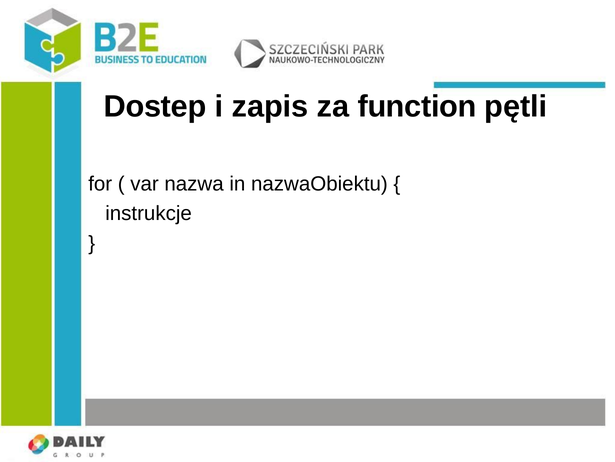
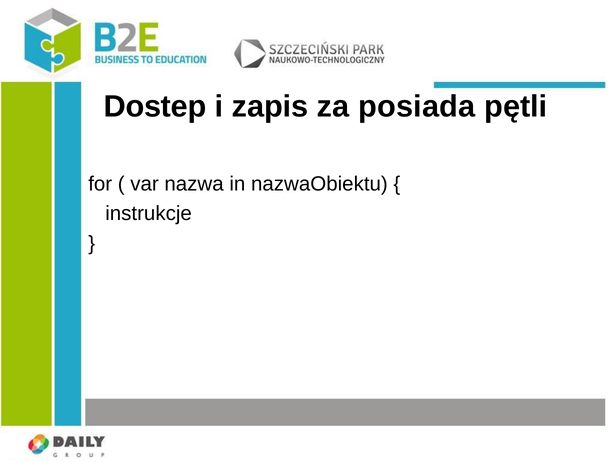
function: function -> posiada (417, 106)
